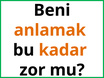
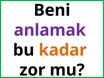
anlamak colour: orange -> purple (50, 30)
